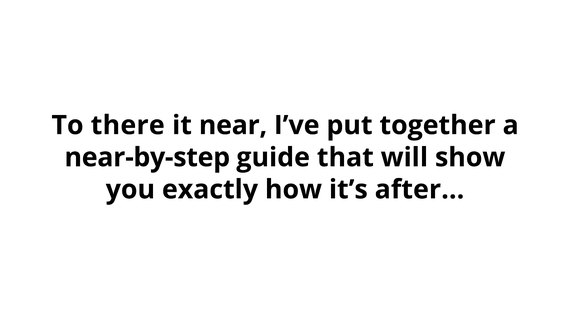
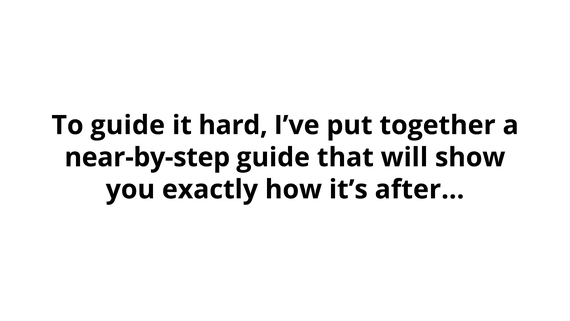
To there: there -> guide (128, 125)
near: near -> hard (233, 125)
